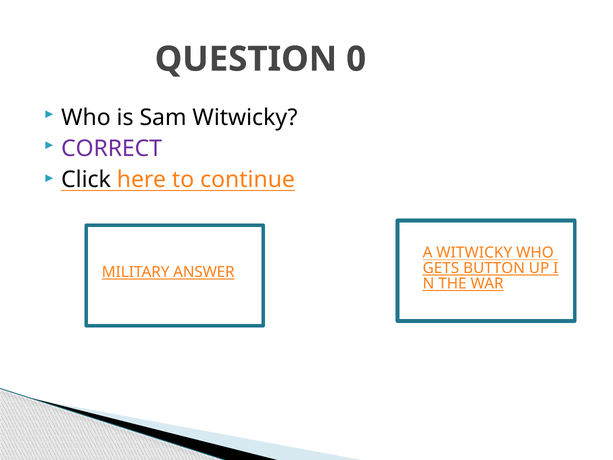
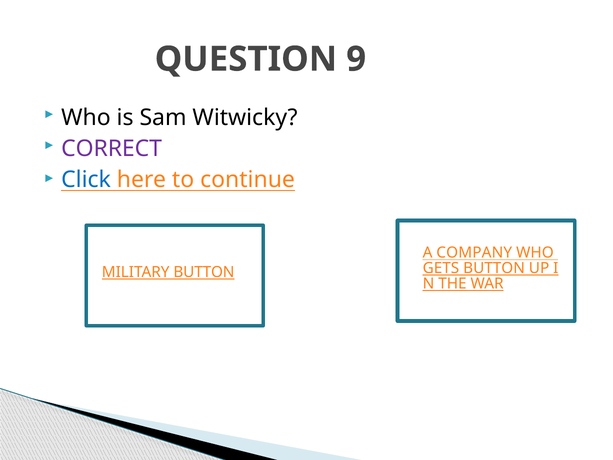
0: 0 -> 9 (356, 59)
Click colour: black -> blue (86, 180)
A WITWICKY: WITWICKY -> COMPANY (474, 253)
MILITARY ANSWER: ANSWER -> BUTTON (204, 272)
